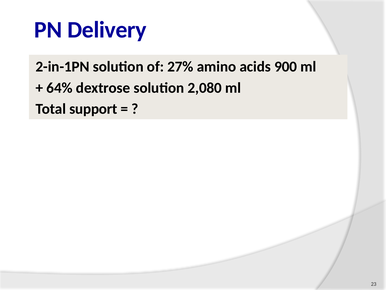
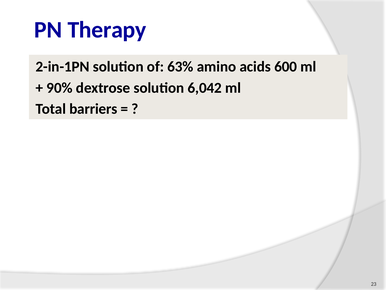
Delivery: Delivery -> Therapy (107, 30)
27%: 27% -> 63% (180, 67)
900: 900 -> 600 (286, 67)
64%: 64% -> 90% (60, 88)
2,080: 2,080 -> 6,042 (205, 88)
support: support -> barriers (93, 109)
